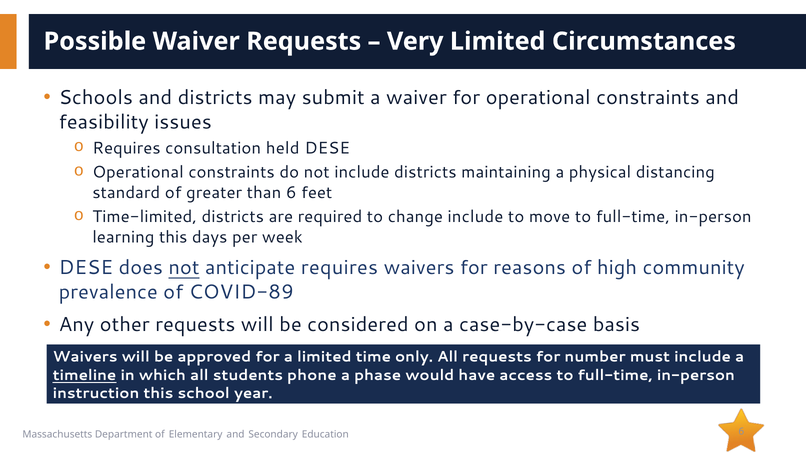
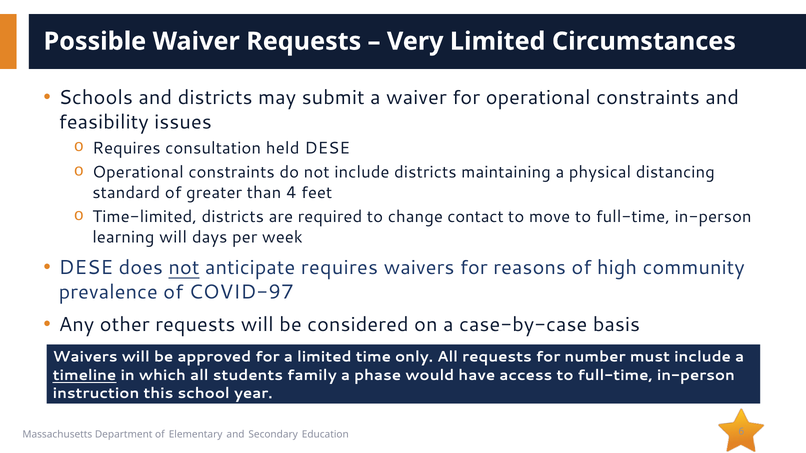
than 6: 6 -> 4 (291, 193)
change include: include -> contact (476, 217)
learning this: this -> will (173, 237)
COVID-89: COVID-89 -> COVID-97 (241, 292)
phone: phone -> family (312, 375)
